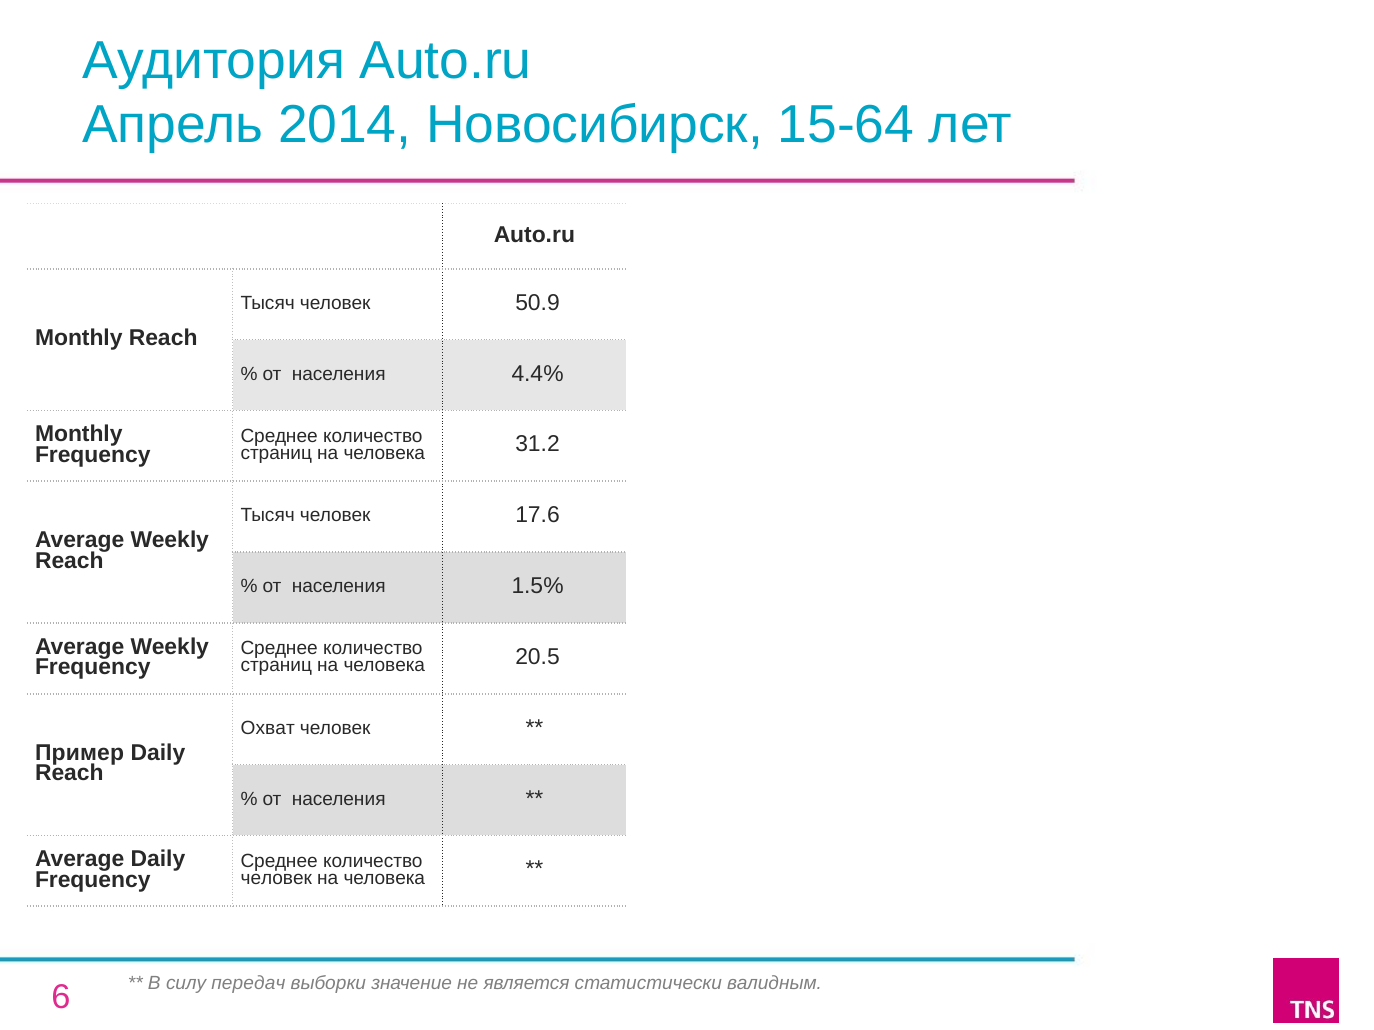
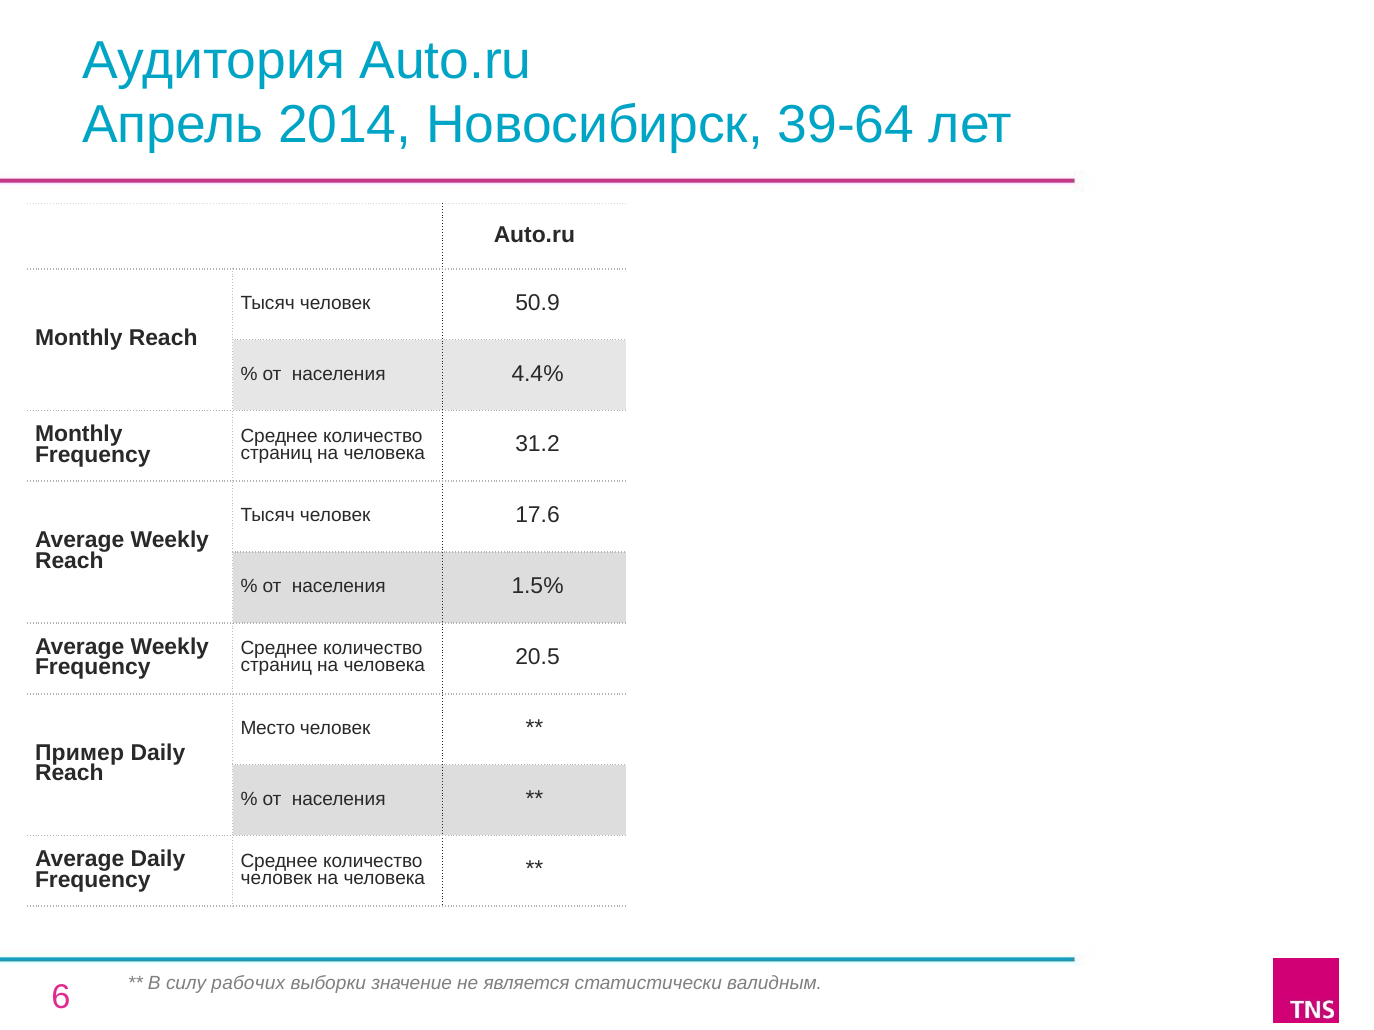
15-64: 15-64 -> 39-64 (846, 125)
Охват: Охват -> Место (268, 728)
передач: передач -> рабочих (248, 983)
